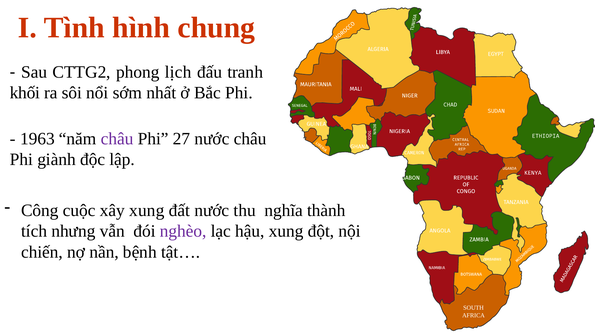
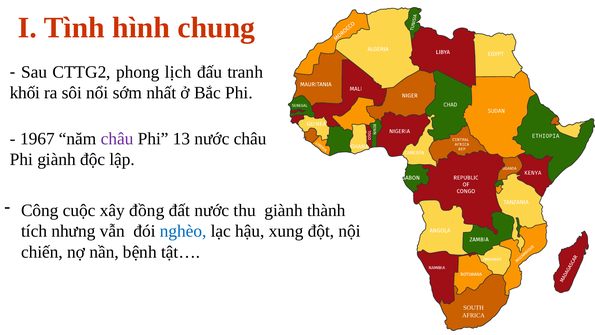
1963: 1963 -> 1967 (37, 138)
27: 27 -> 13 (182, 138)
xây xung: xung -> đồng (147, 210)
thu nghĩa: nghĩa -> giành (284, 210)
nghèo colour: purple -> blue (183, 231)
